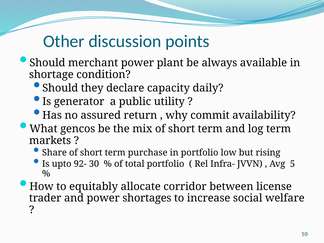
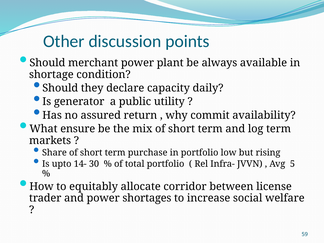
gencos: gencos -> ensure (78, 129)
92-: 92- -> 14- (80, 164)
